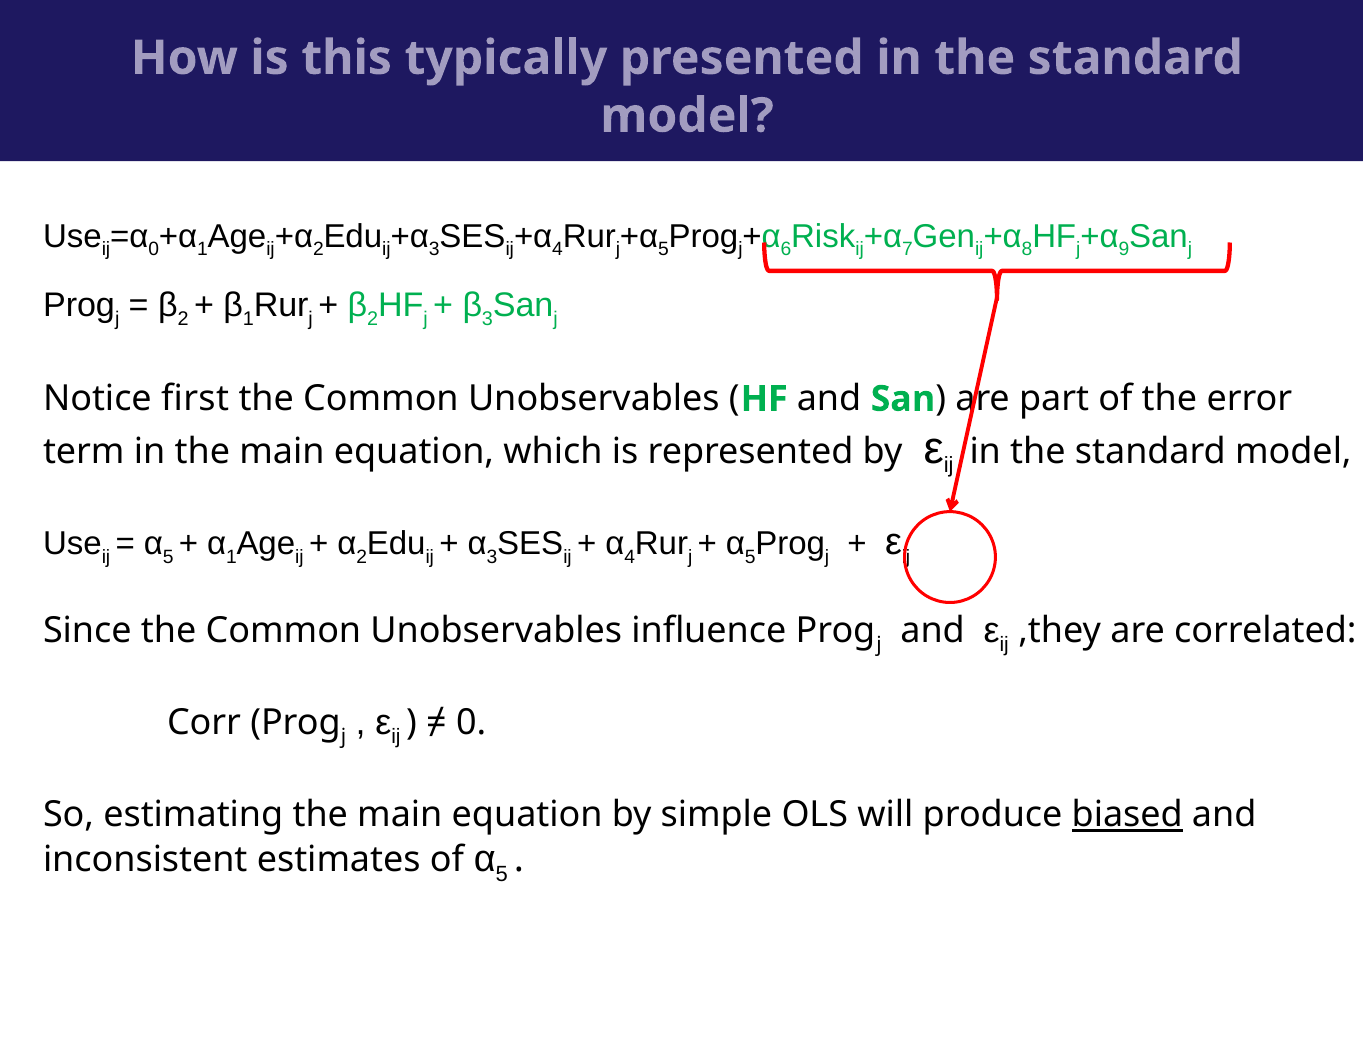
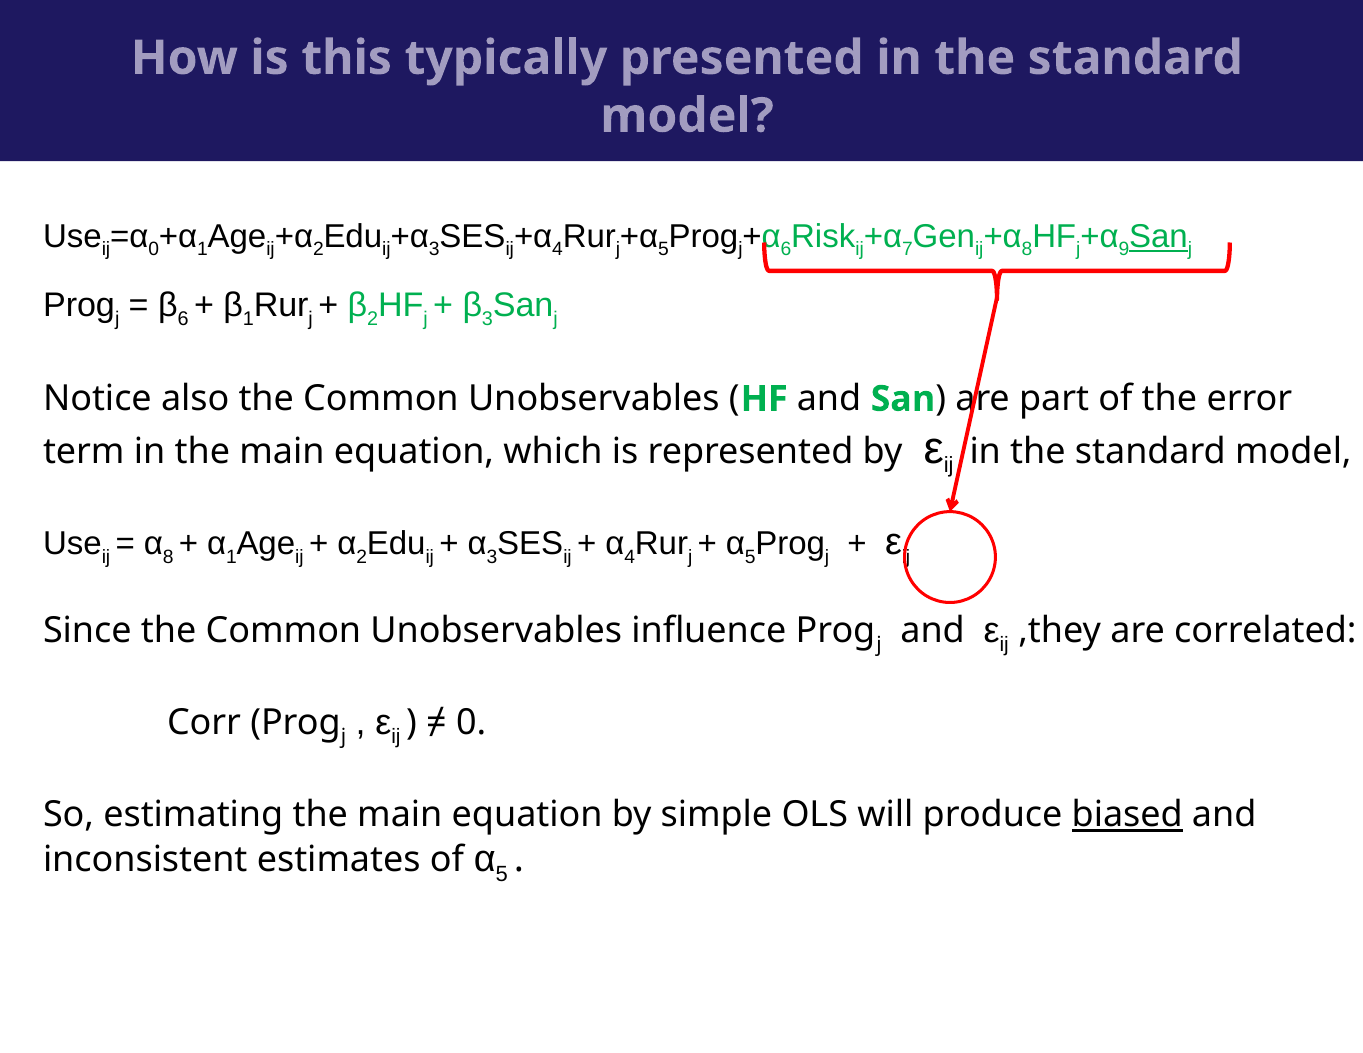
San underline: none -> present (1158, 237)
2: 2 -> 6 (183, 319)
first: first -> also (195, 399)
5: 5 -> 8 (168, 557)
